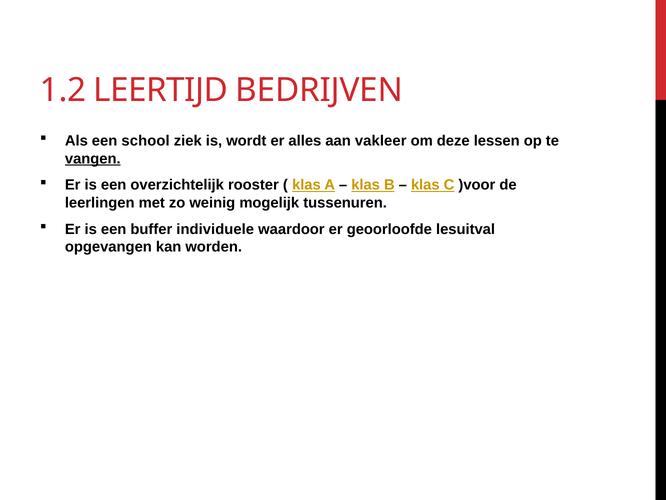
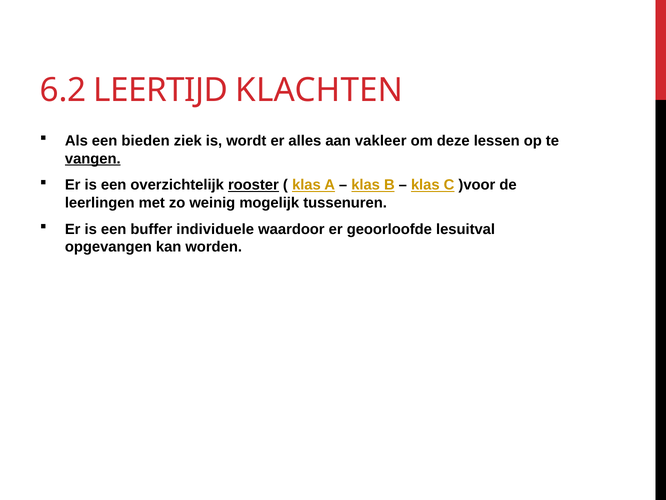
1.2: 1.2 -> 6.2 (63, 90)
BEDRIJVEN: BEDRIJVEN -> KLACHTEN (319, 90)
school: school -> bieden (146, 141)
rooster underline: none -> present (253, 185)
